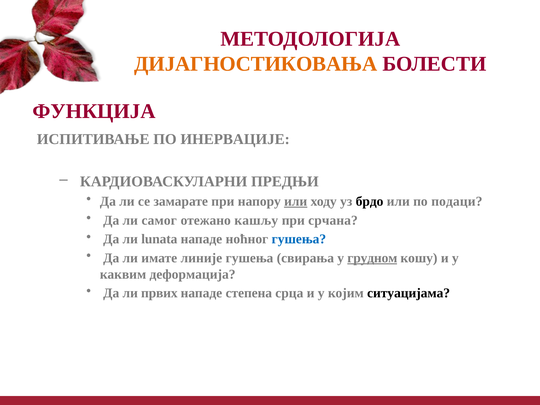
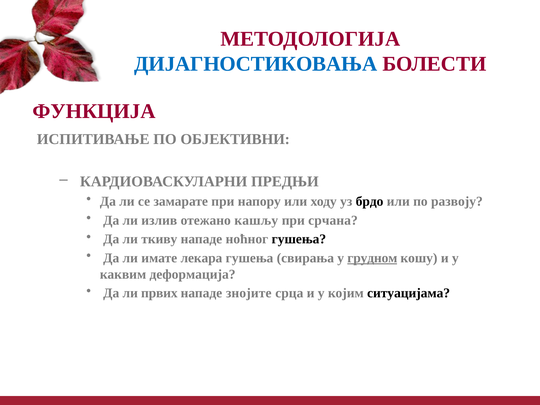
ДИЈАГНОСТИКОВАЊА colour: orange -> blue (256, 64)
ИНЕРВАЦИЈЕ: ИНЕРВАЦИЈЕ -> ОБЈЕКТИВНИ (235, 139)
или underline: present -> none (296, 201)
подаци: подаци -> развоју (457, 201)
самог: самог -> излив (159, 220)
lunata: lunata -> ткиву (159, 239)
гушења colour: blue -> black (299, 239)
линије: линије -> лекара (201, 258)
степена: степена -> знојите (249, 293)
